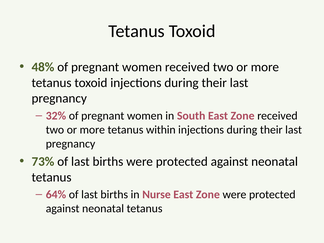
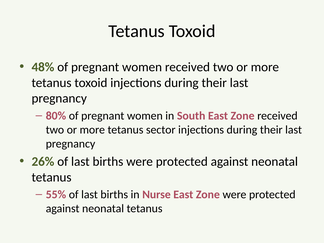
32%: 32% -> 80% (56, 116)
within: within -> sector (161, 130)
73%: 73% -> 26% (43, 162)
64%: 64% -> 55% (56, 195)
